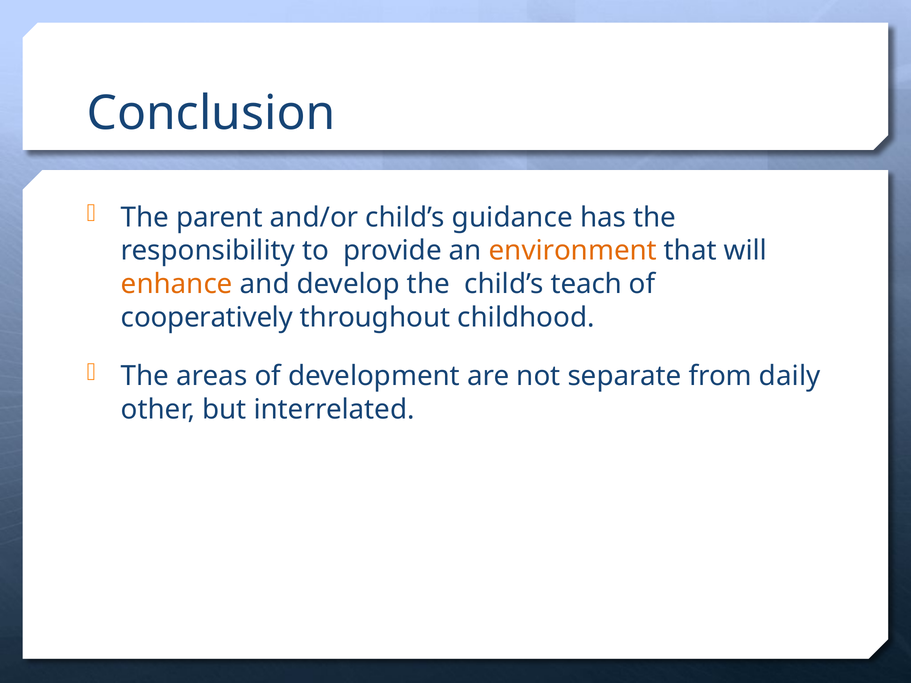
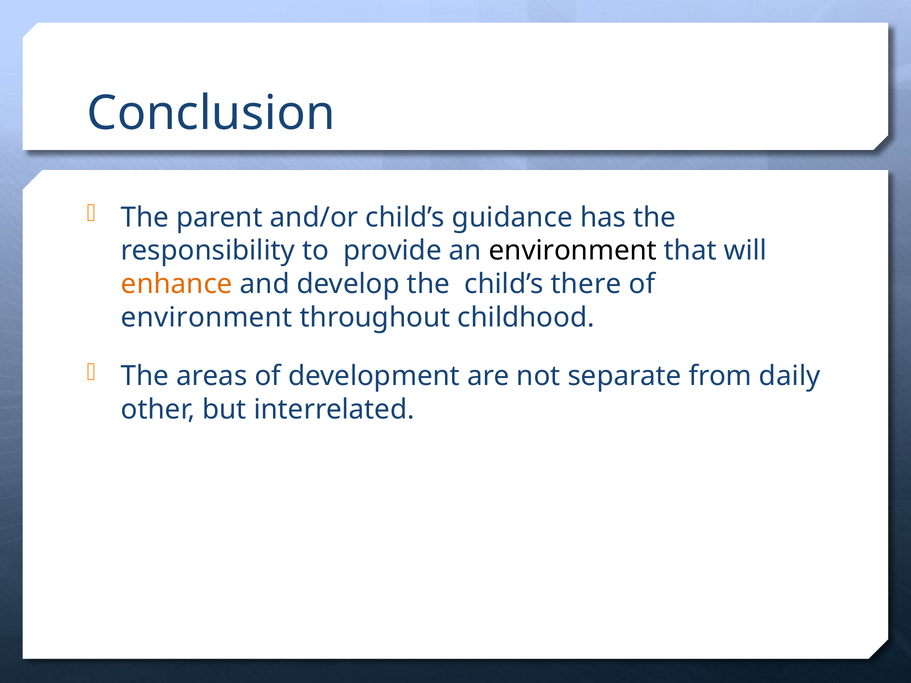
environment colour: orange -> black (573, 251)
teach: teach -> there (586, 284)
cooperatively: cooperatively -> environment (207, 318)
